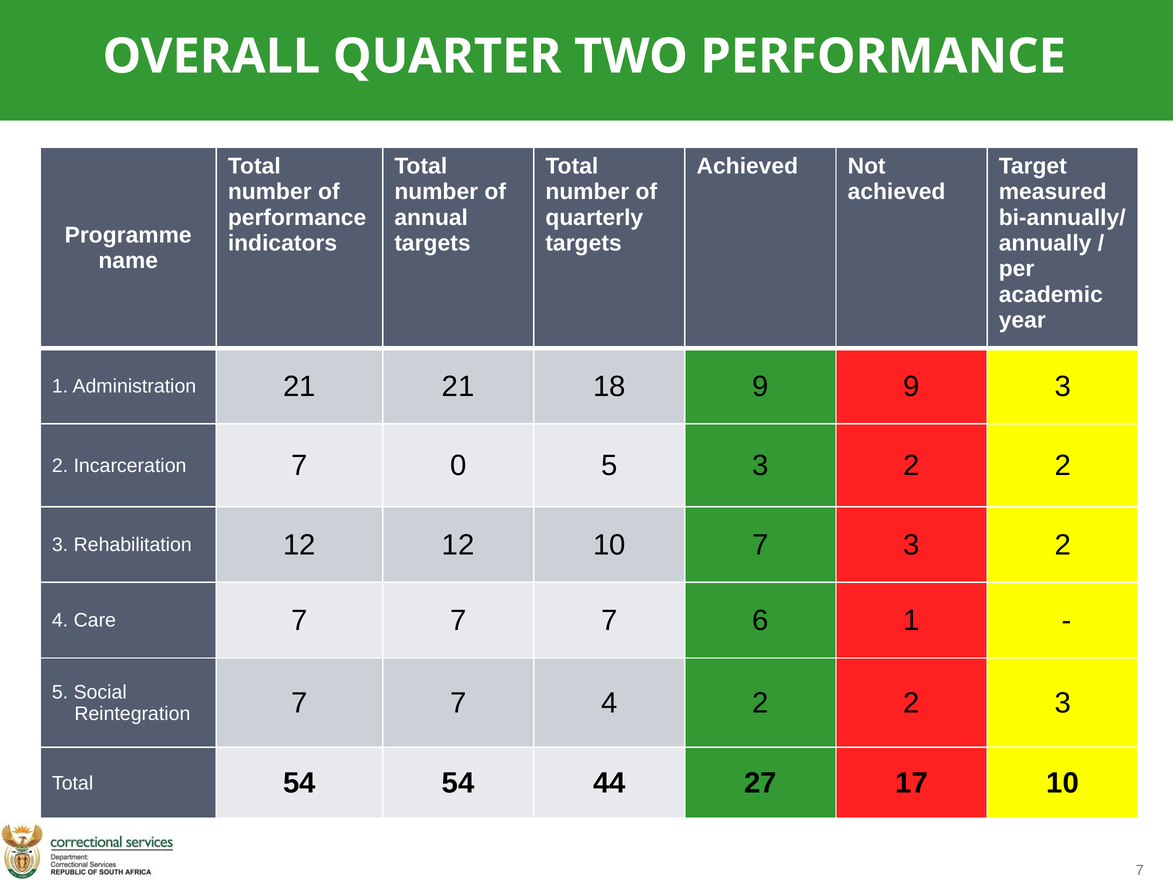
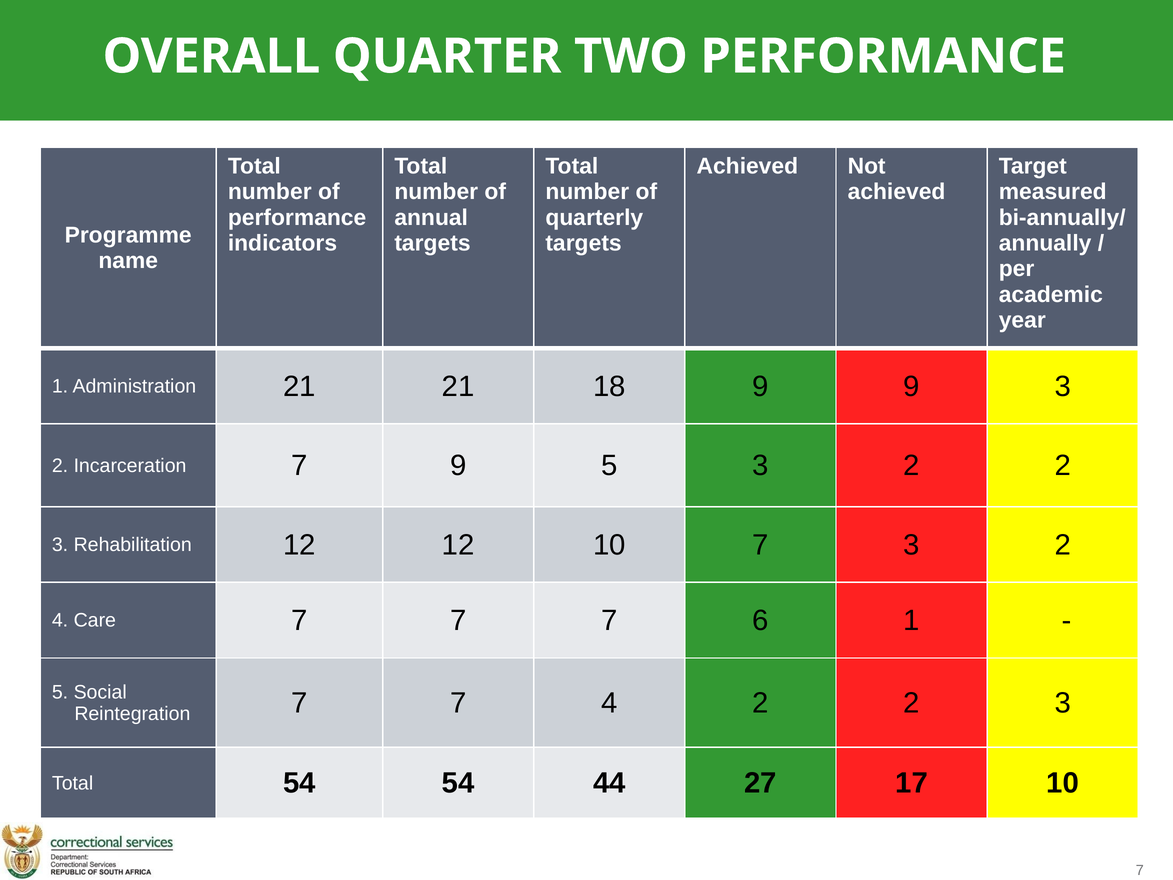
7 0: 0 -> 9 (458, 466)
